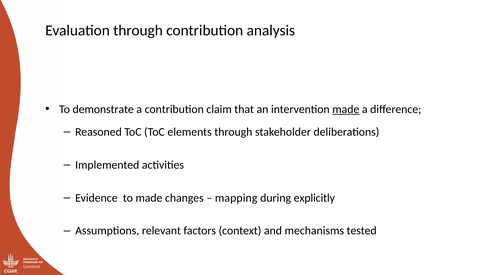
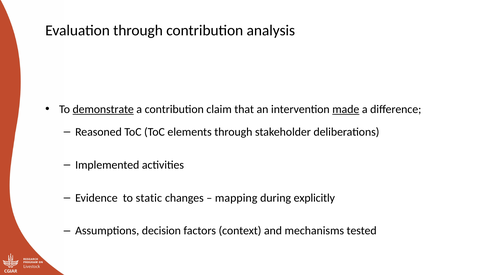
demonstrate underline: none -> present (103, 110)
to made: made -> static (149, 198)
relevant: relevant -> decision (161, 231)
